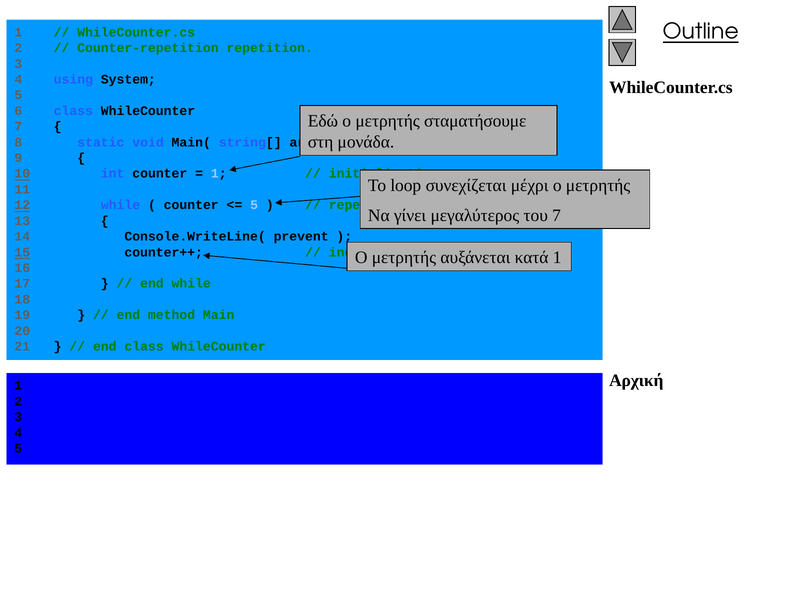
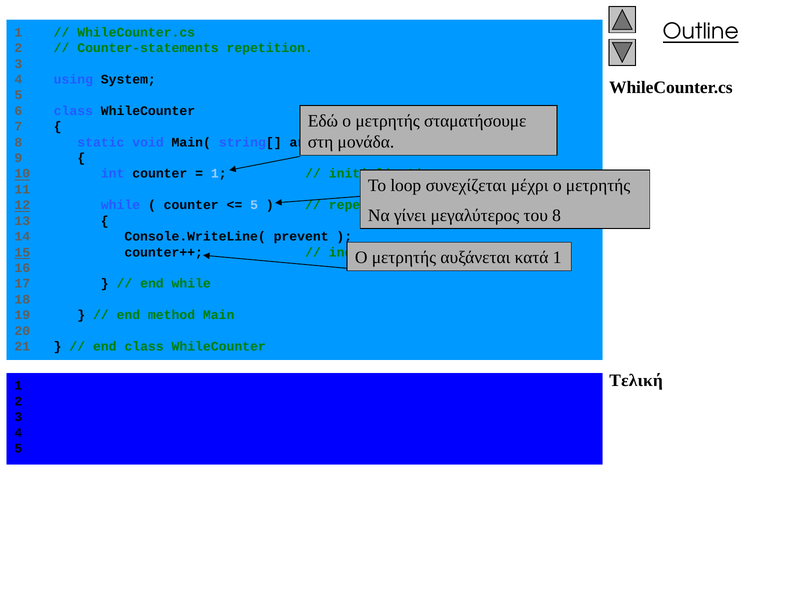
Counter-repetition: Counter-repetition -> Counter-statements (148, 48)
του 7: 7 -> 8 (557, 215)
Αρχική: Αρχική -> Τελική (636, 381)
